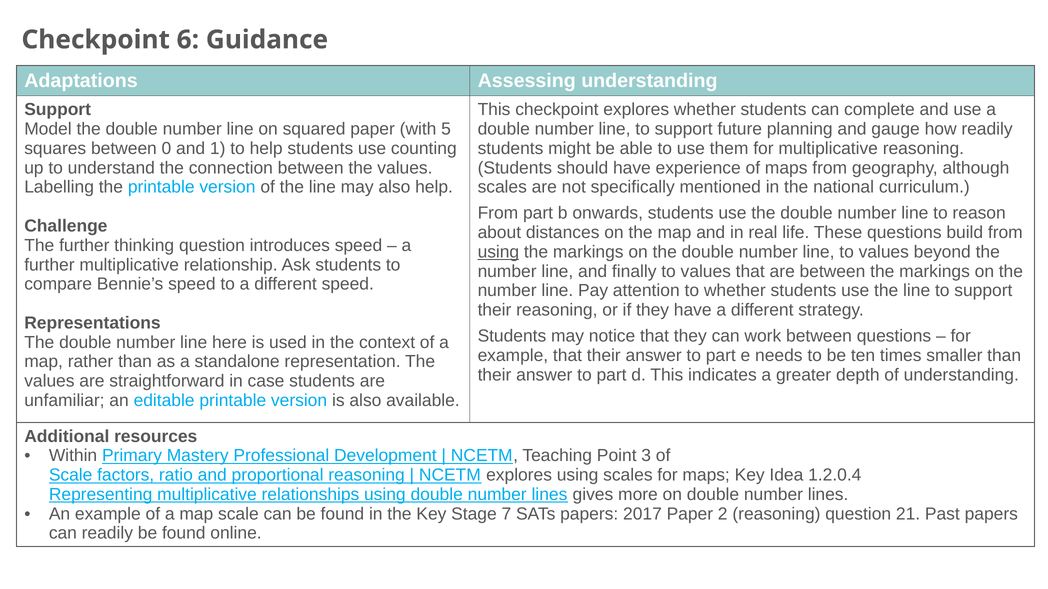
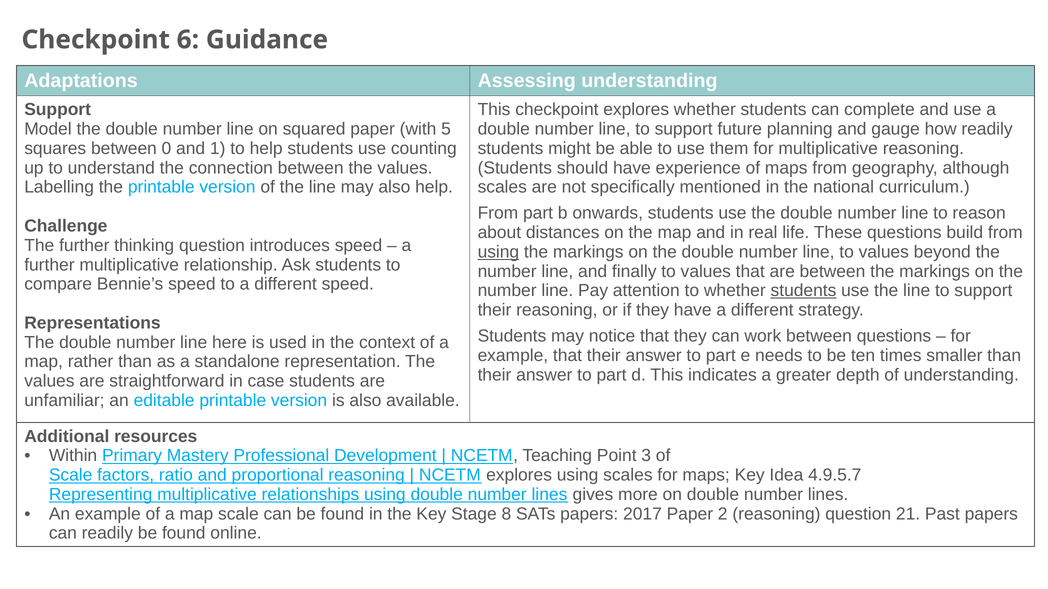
students underline: none -> present (804, 291)
1.2.0.4: 1.2.0.4 -> 4.9.5.7 (835, 475)
7: 7 -> 8 (506, 514)
